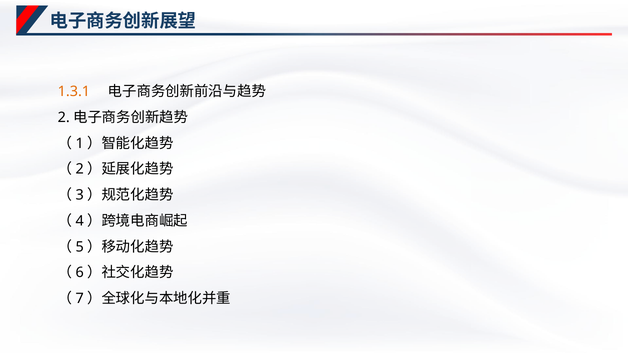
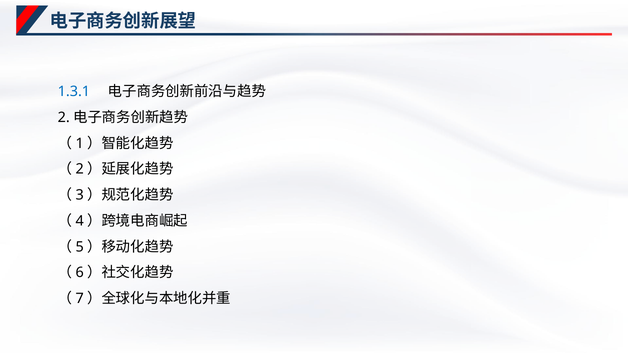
1.3.1 colour: orange -> blue (74, 92)
